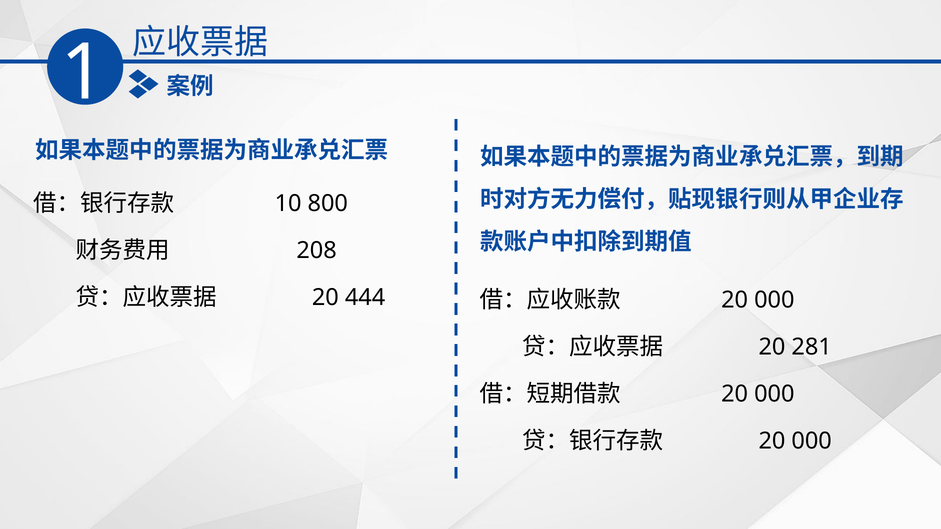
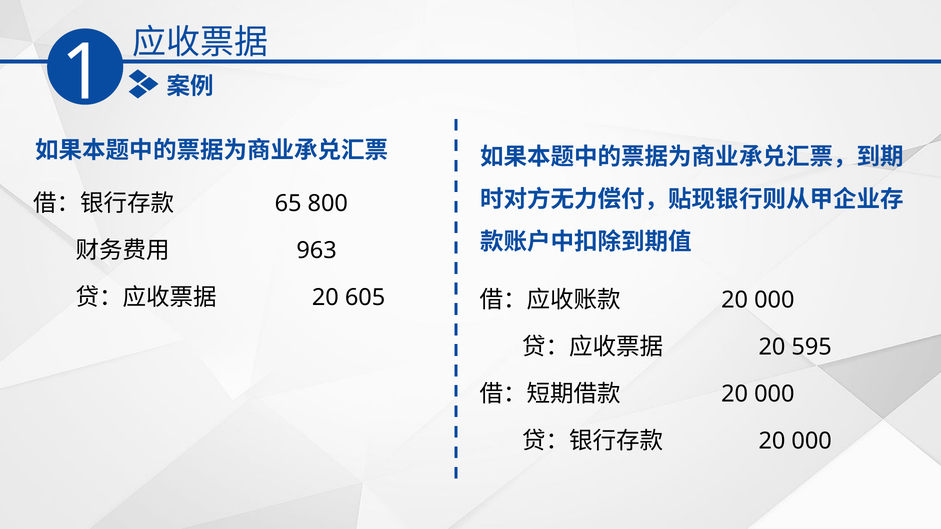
10: 10 -> 65 (288, 204)
208: 208 -> 963 (317, 251)
444: 444 -> 605 (365, 298)
281: 281 -> 595 (812, 347)
